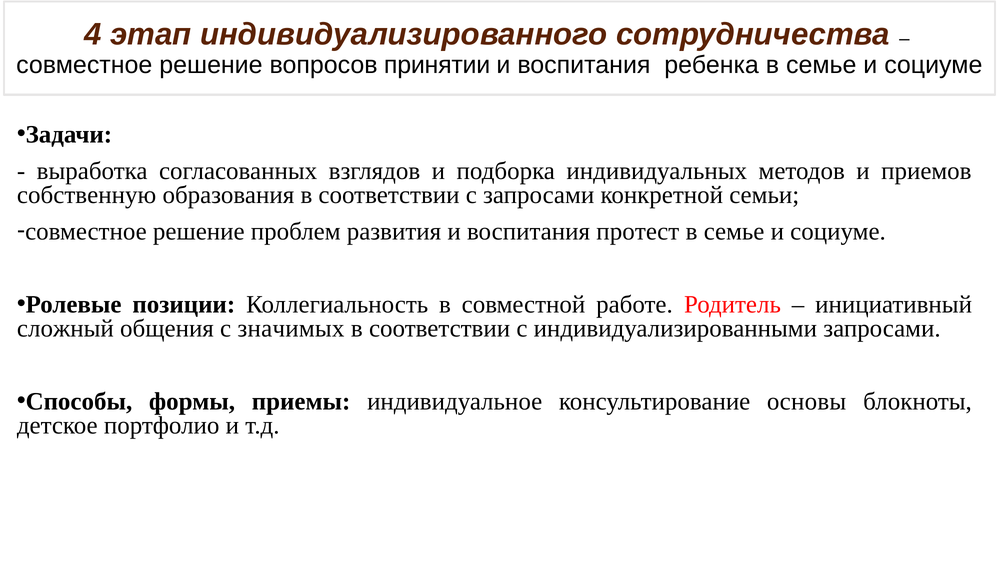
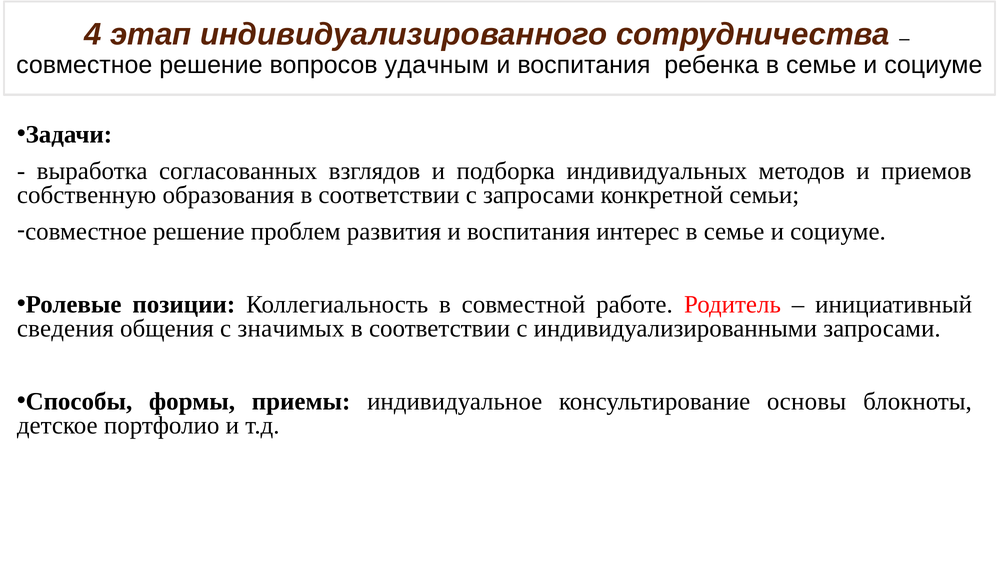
принятии: принятии -> удачным (437, 65)
протест: протест -> интерес (638, 232)
сложный: сложный -> сведения (65, 328)
